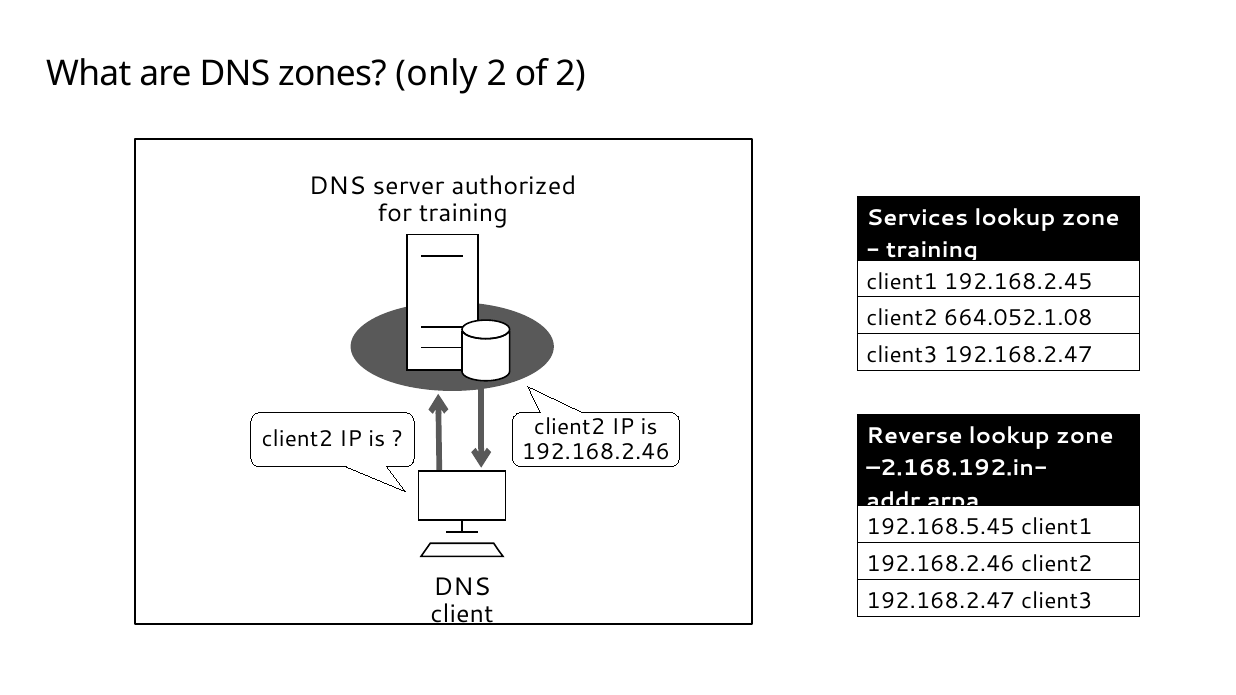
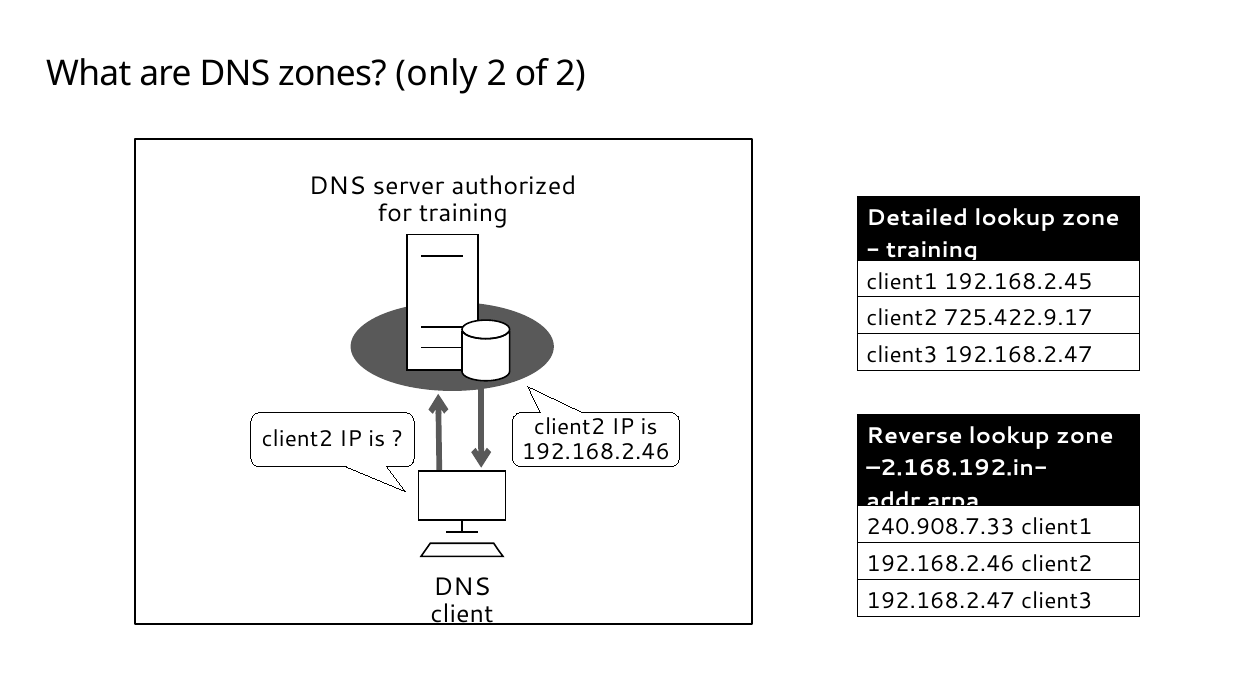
Services: Services -> Detailed (917, 218)
664.052.1.08: 664.052.1.08 -> 725.422.9.17 (1018, 318)
192.168.5.45: 192.168.5.45 -> 240.908.7.33 (941, 527)
